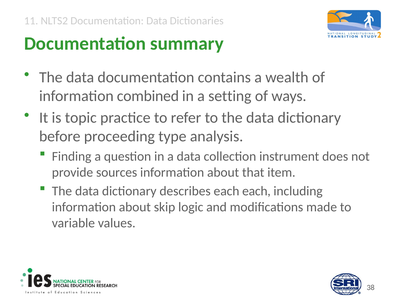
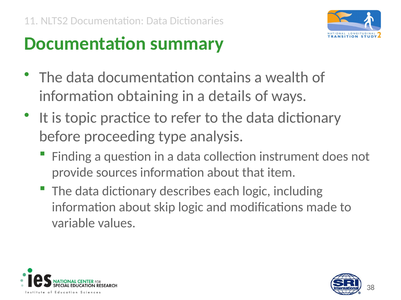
combined: combined -> obtaining (148, 96)
setting: setting -> details (230, 96)
each each: each -> logic (256, 191)
